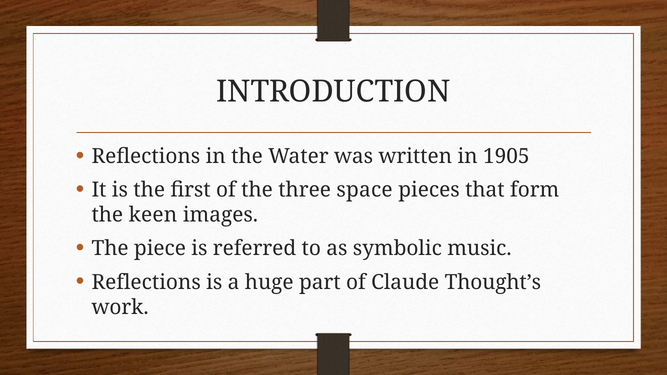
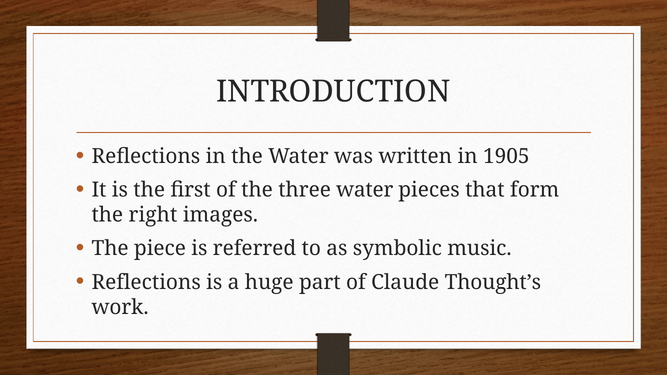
three space: space -> water (365, 190)
keen: keen -> right (153, 215)
